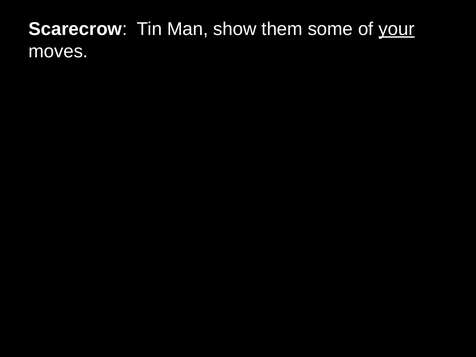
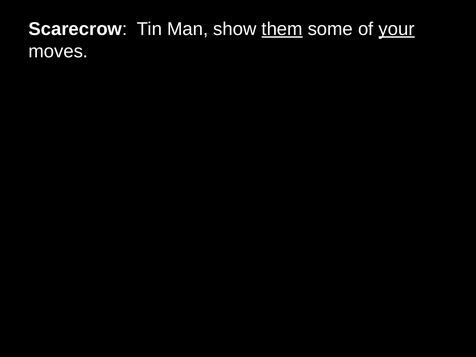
them underline: none -> present (282, 29)
